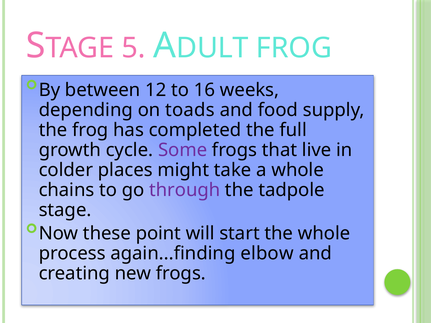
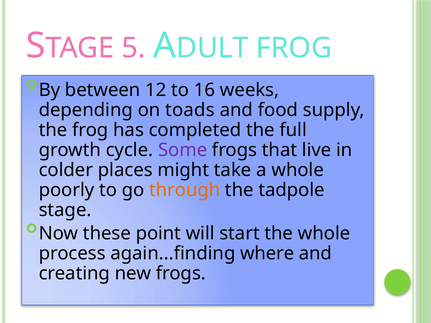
chains: chains -> poorly (67, 190)
through colour: purple -> orange (185, 190)
elbow: elbow -> where (267, 254)
